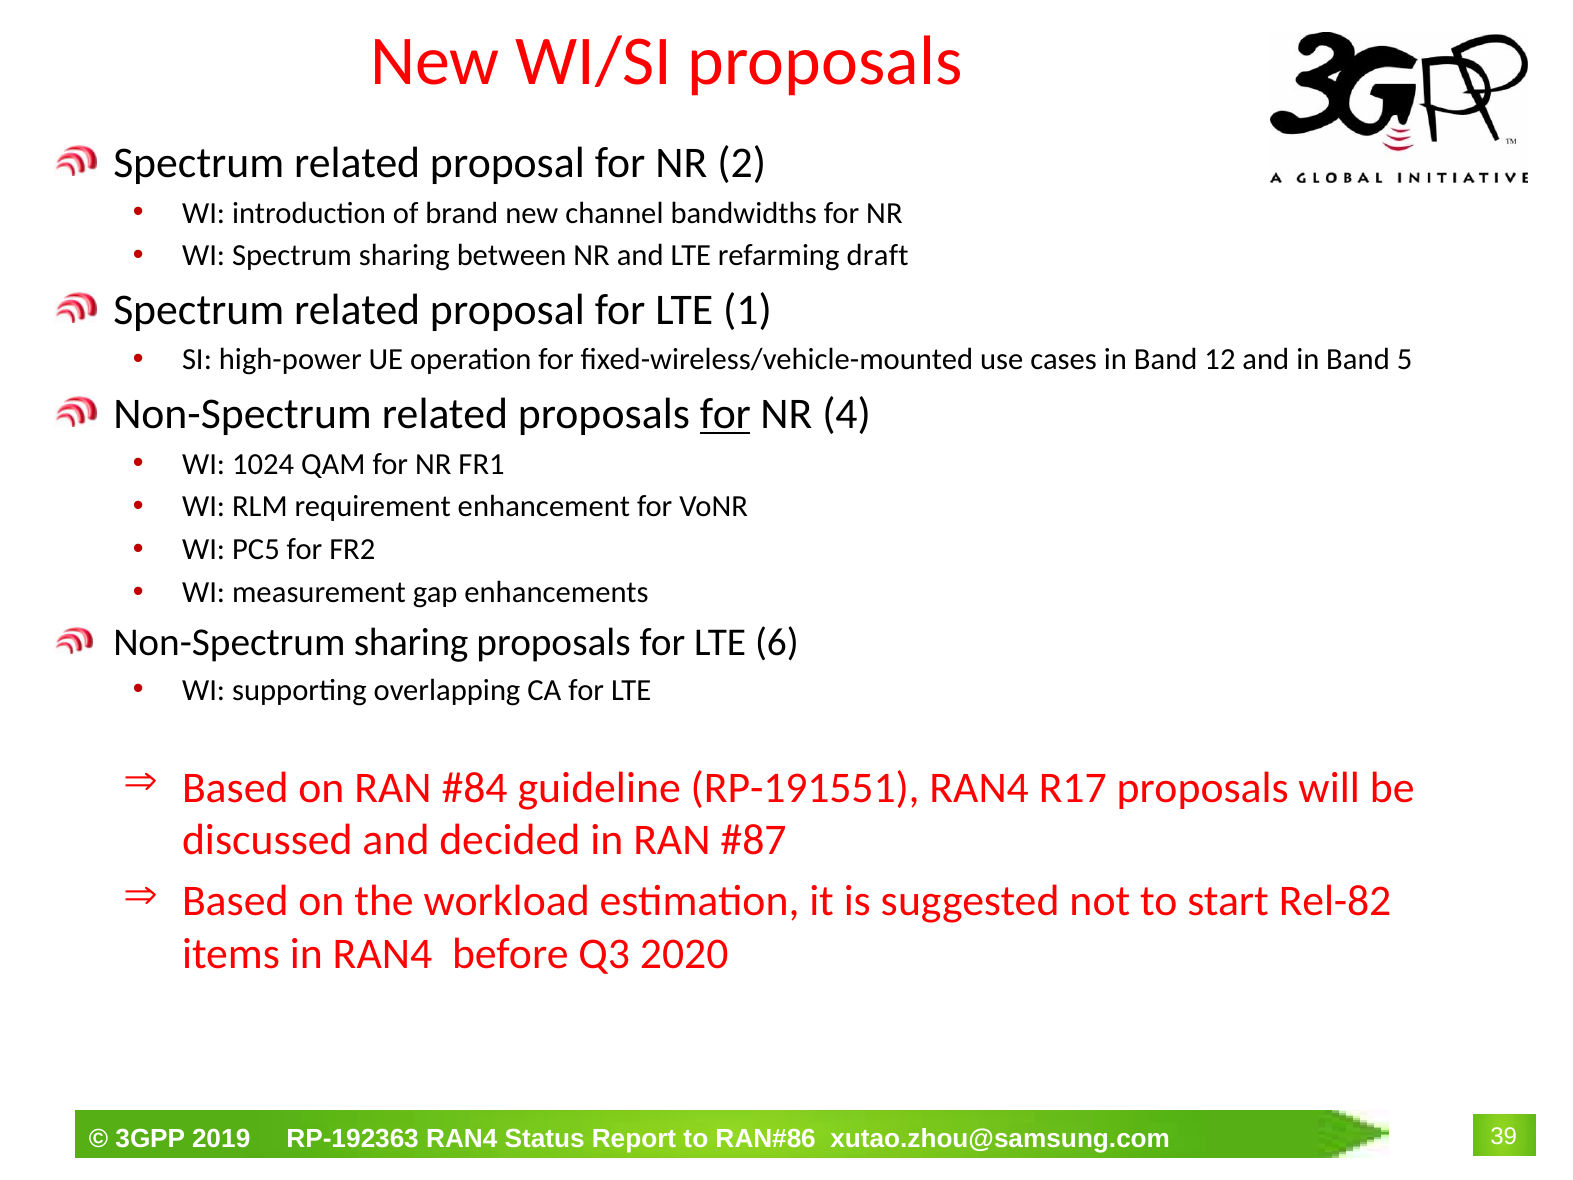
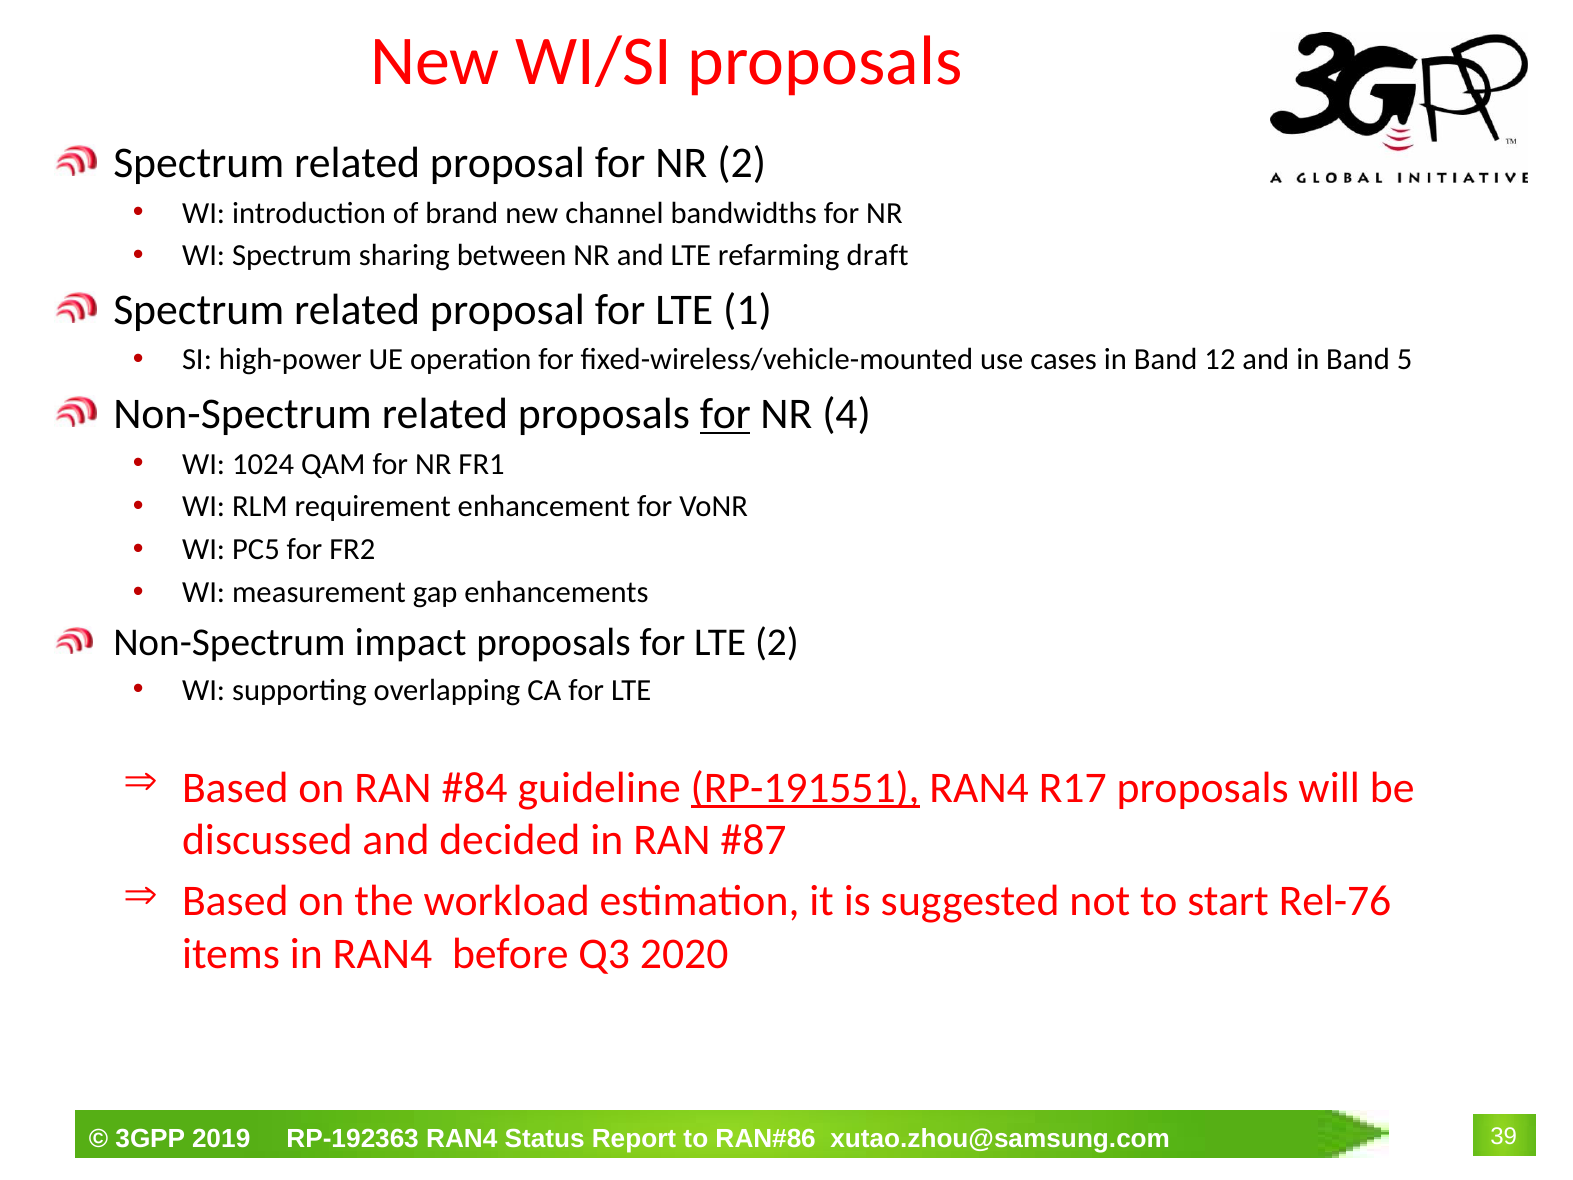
Non-Spectrum sharing: sharing -> impact (411, 643)
LTE 6: 6 -> 2 (777, 643)
RP-191551 underline: none -> present (805, 787)
Rel-82: Rel-82 -> Rel-76 (1335, 901)
